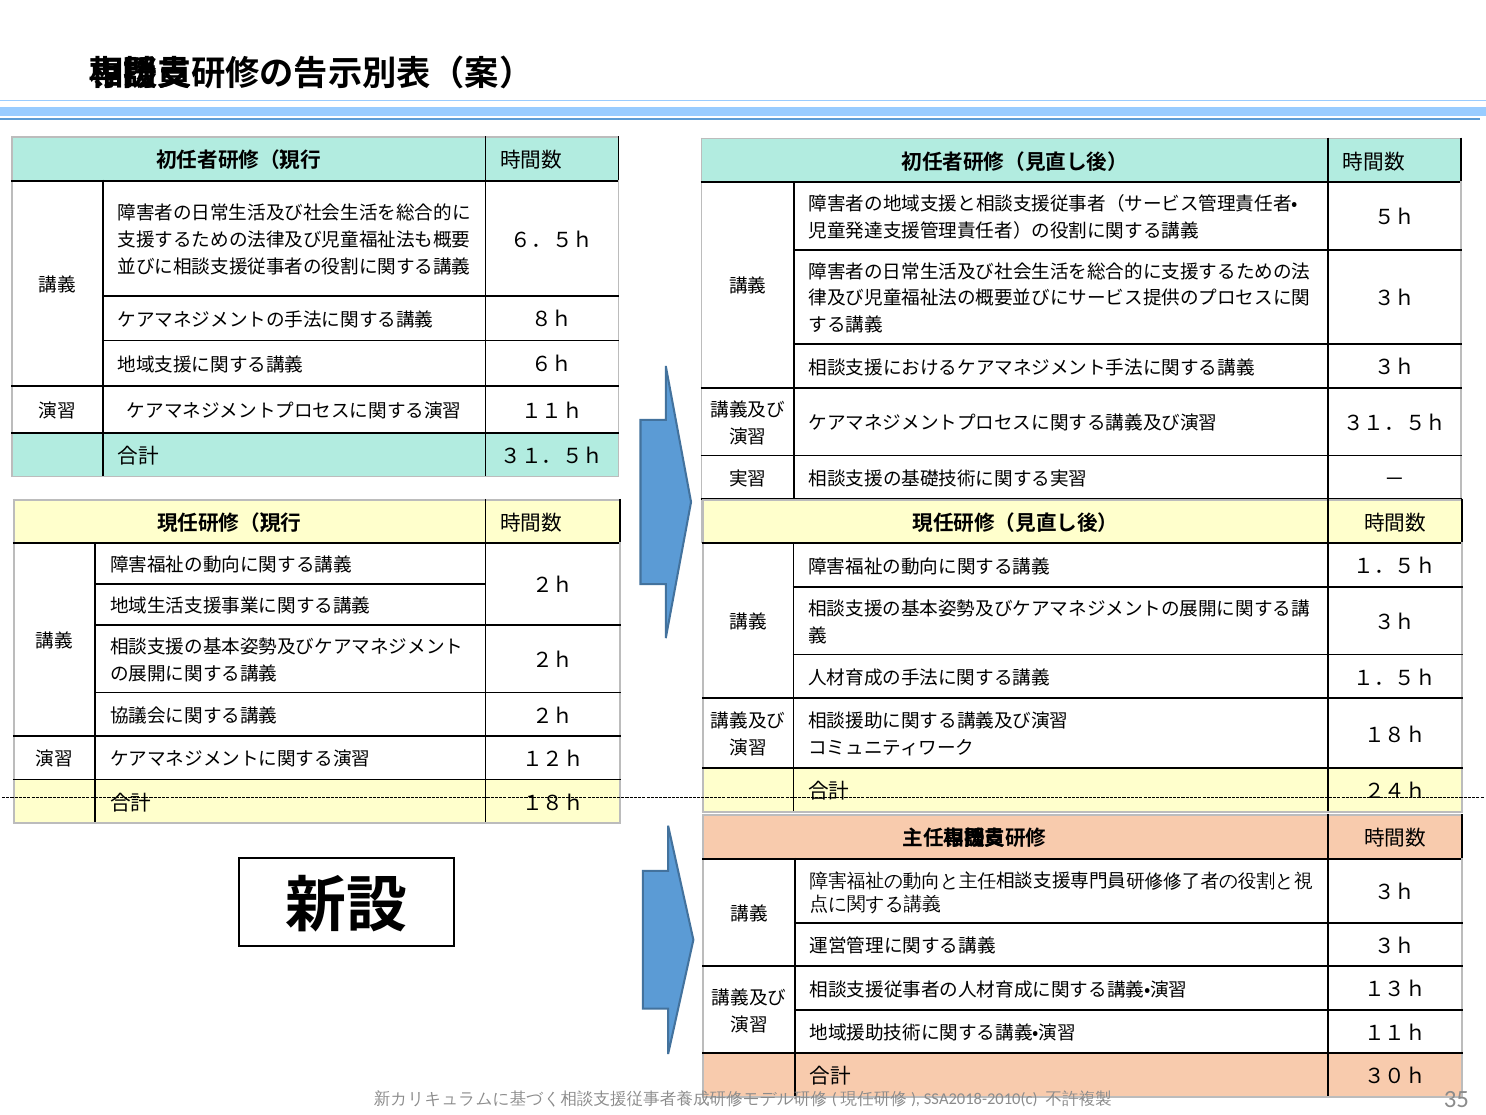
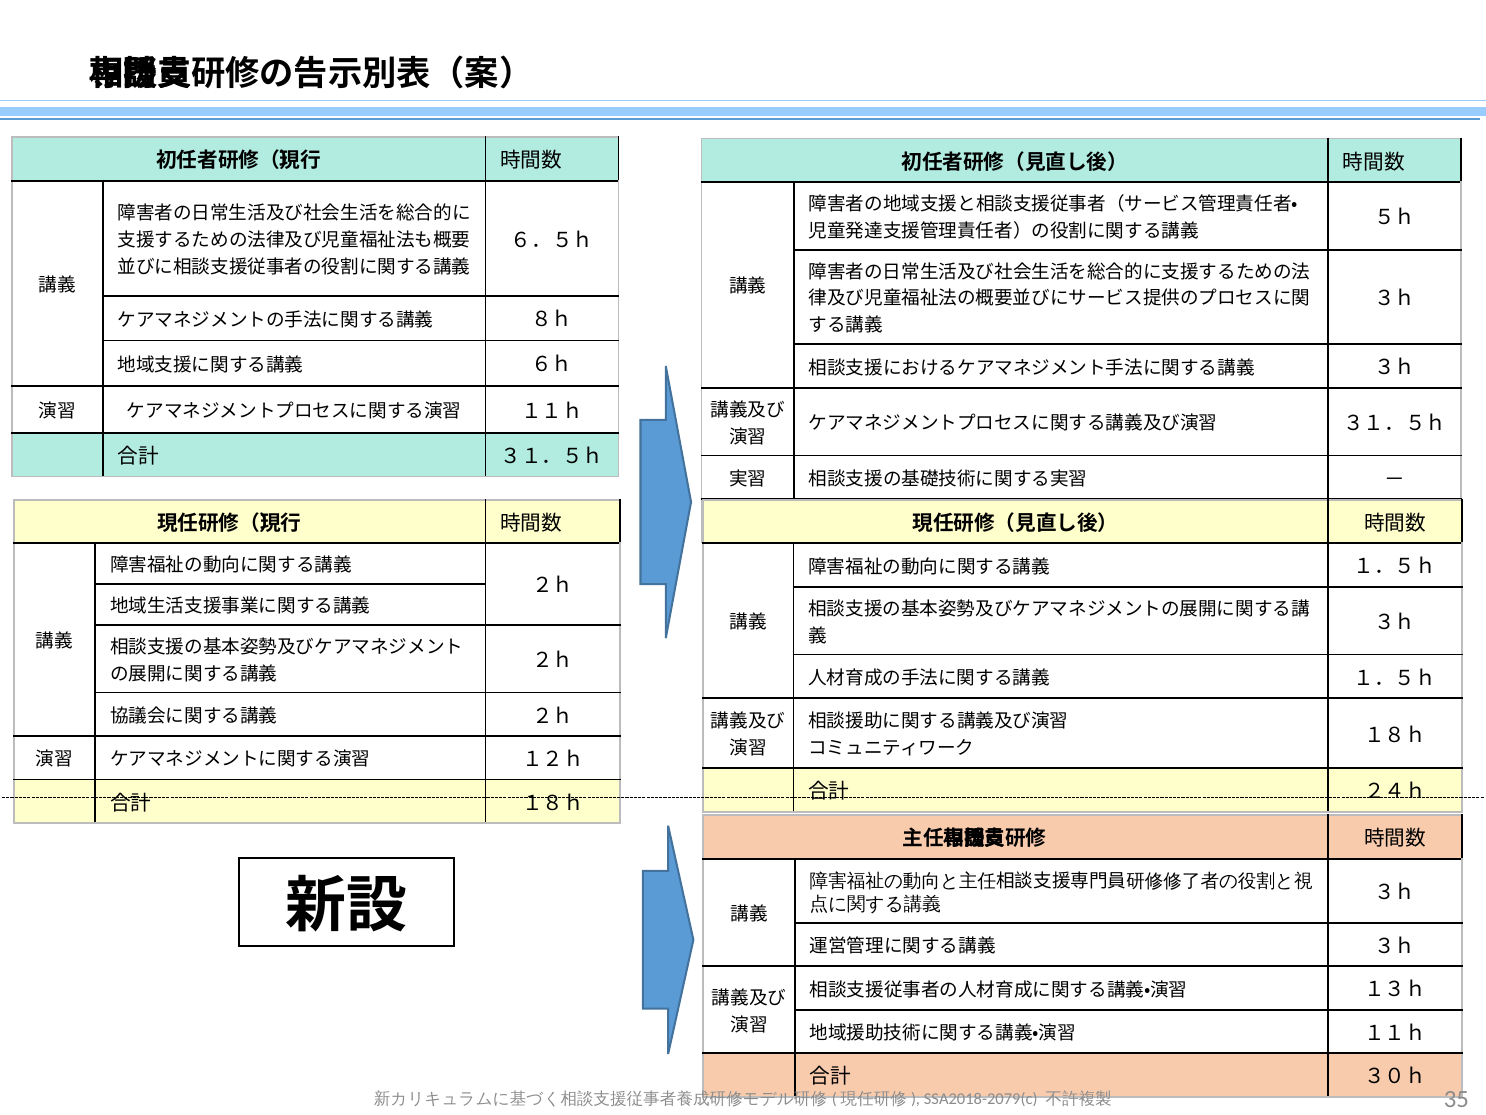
SSA2018-2010(c: SSA2018-2010(c -> SSA2018-2079(c (981, 1099)
